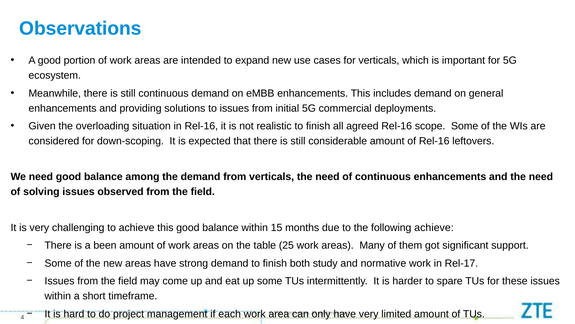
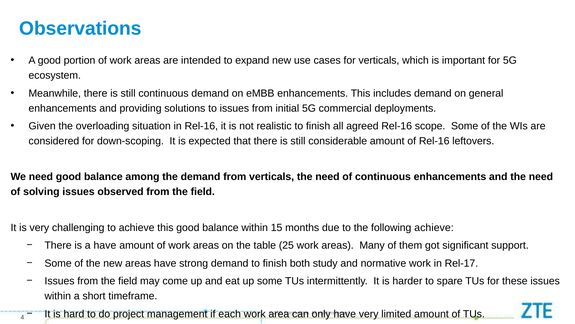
a been: been -> have (105, 245)
